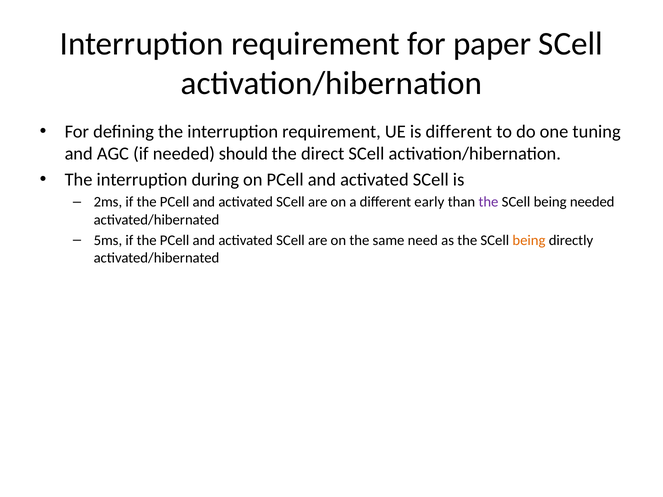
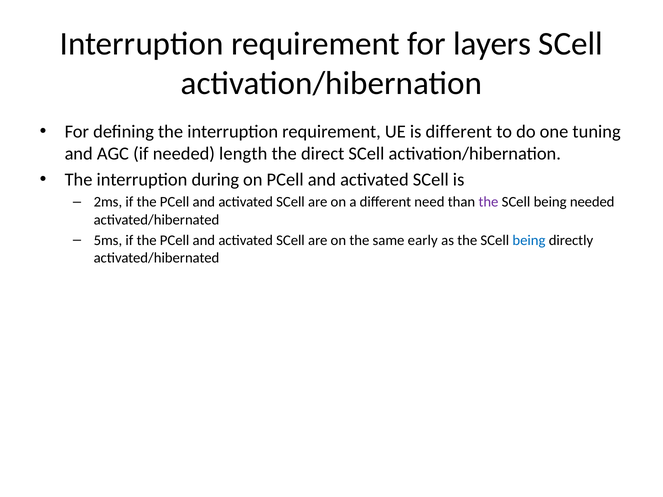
paper: paper -> layers (492, 44)
should: should -> length (243, 154)
early: early -> need (429, 202)
need: need -> early (423, 240)
being colour: orange -> blue (529, 240)
